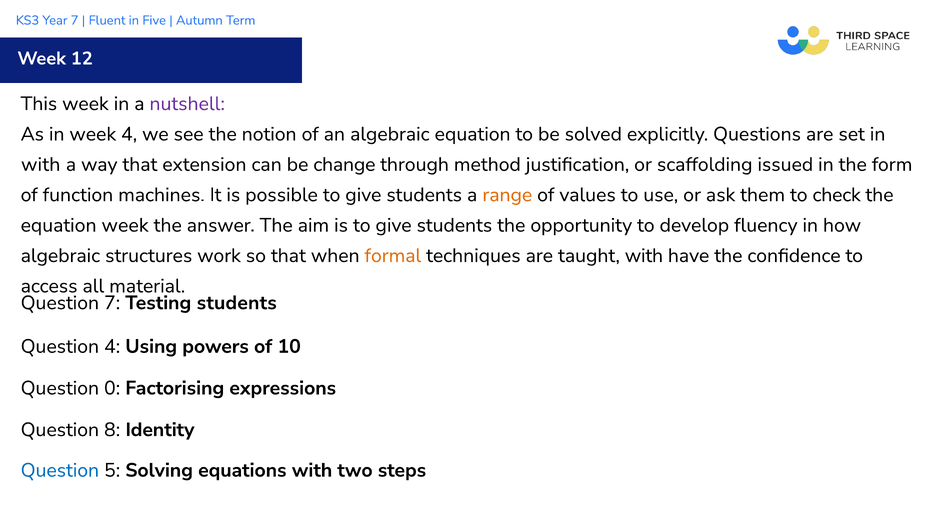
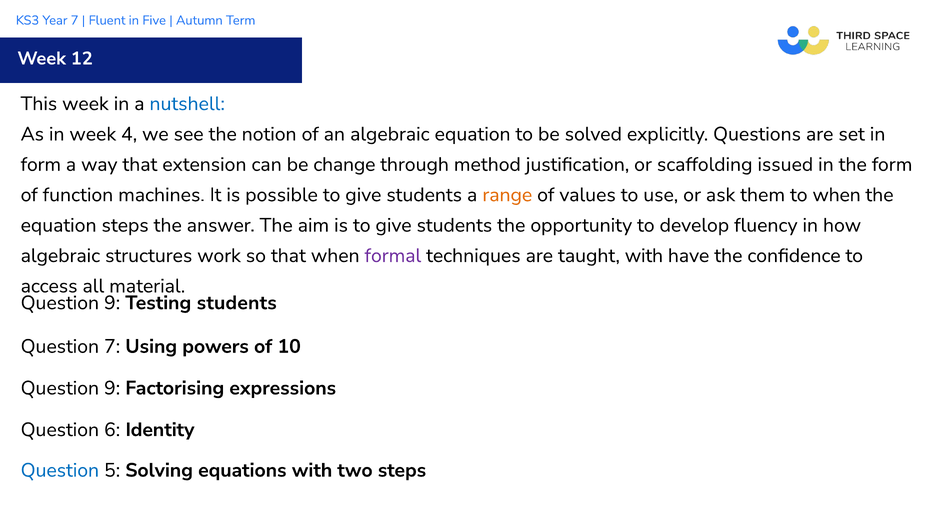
nutshell colour: purple -> blue (187, 104)
with: with -> form (41, 164)
to check: check -> when (837, 195)
equation week: week -> steps (125, 225)
formal colour: orange -> purple (393, 256)
7: 7 -> 9 (112, 303)
Question 4: 4 -> 7 (112, 346)
0: 0 -> 9 (112, 388)
8: 8 -> 6 (112, 430)
